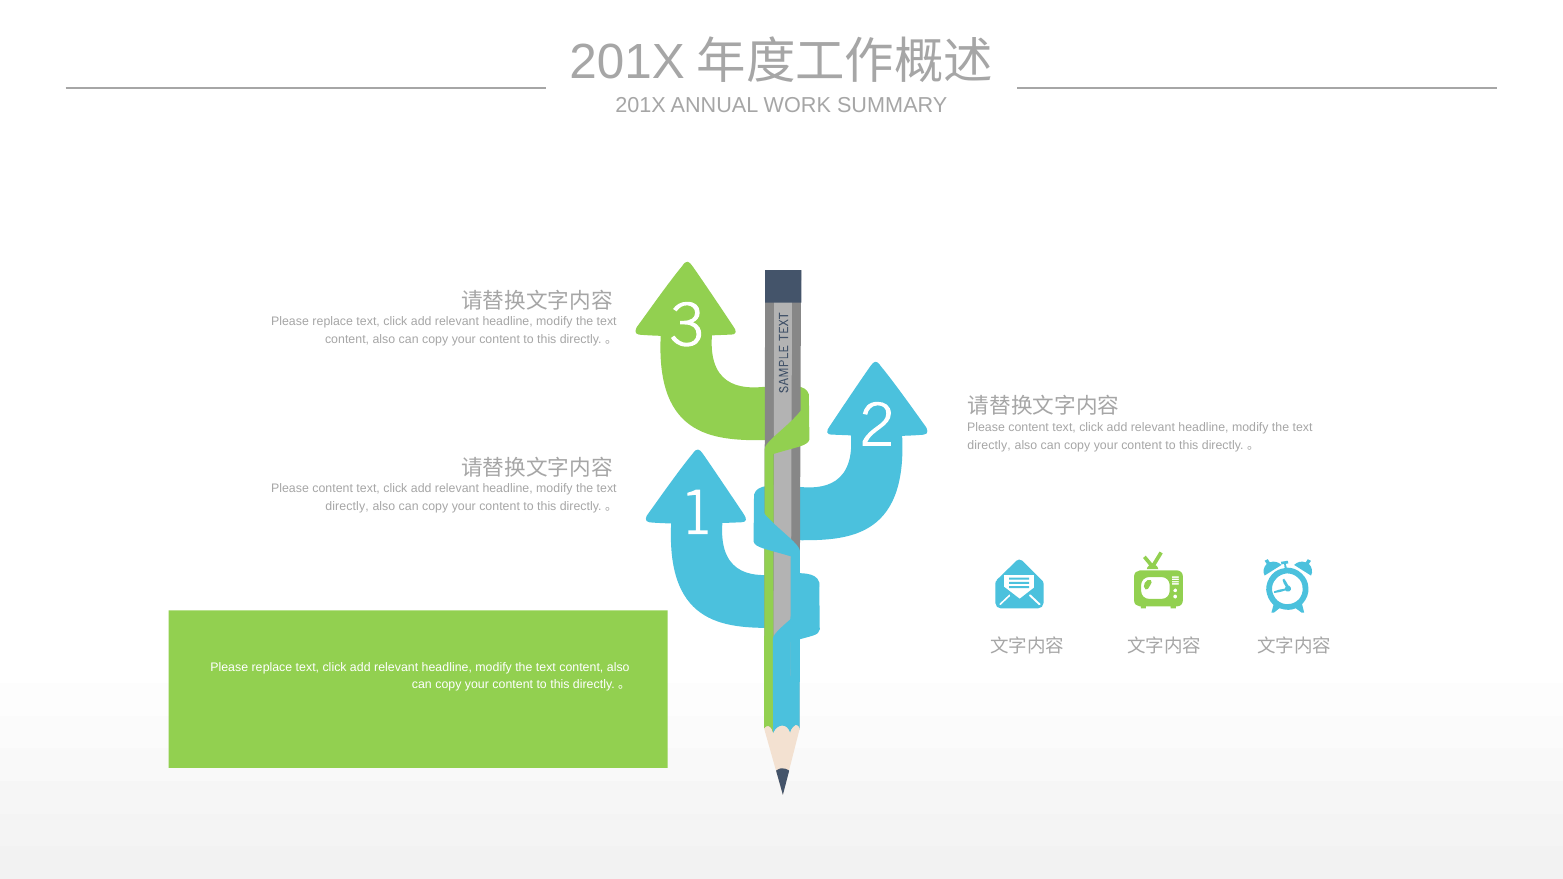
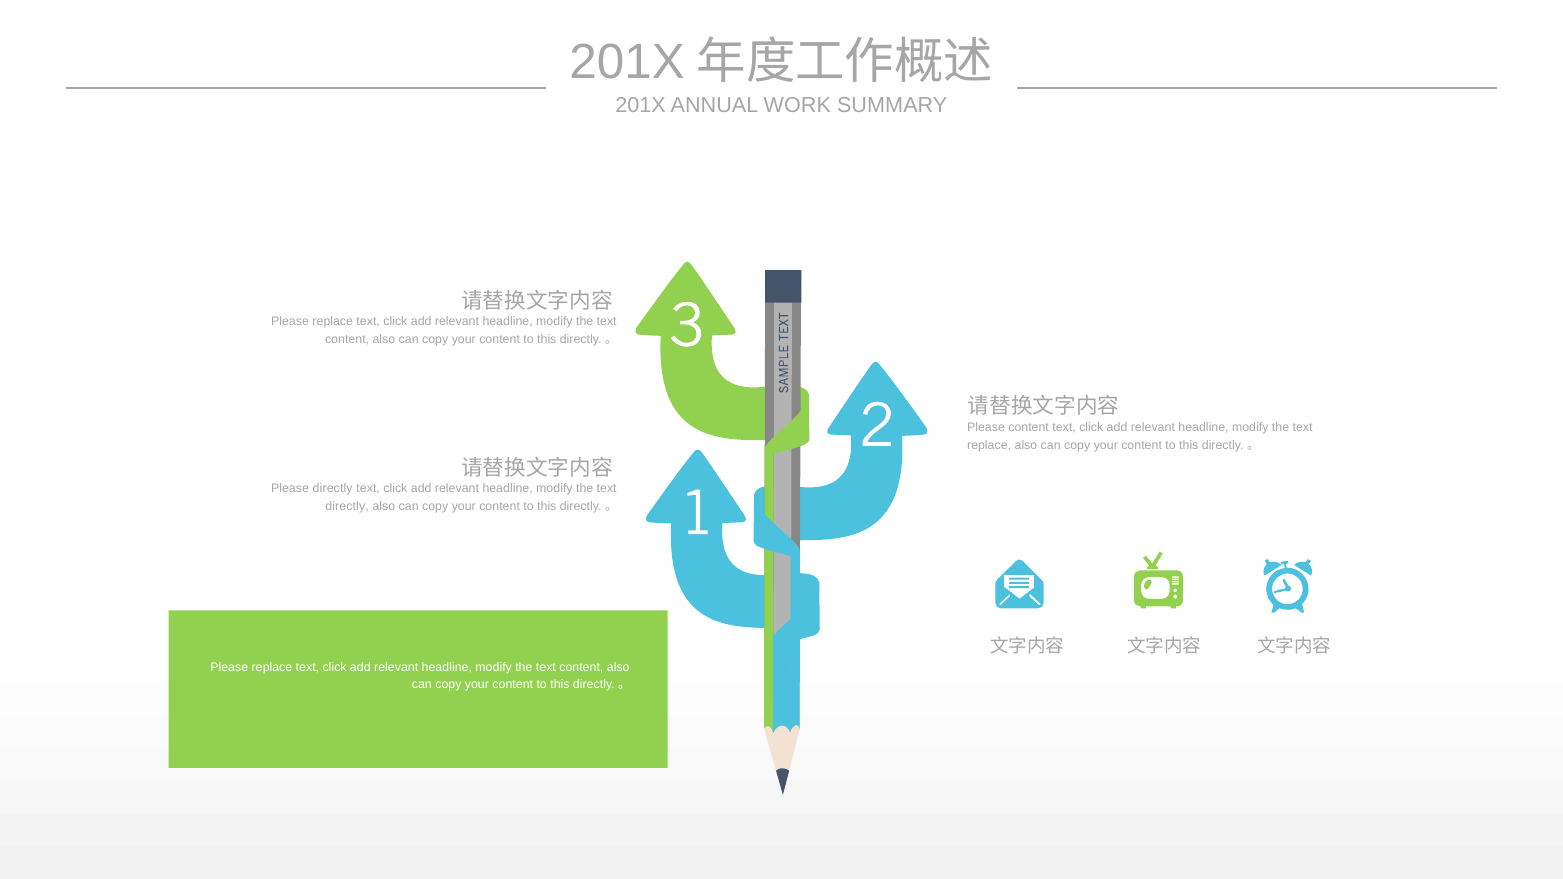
directly: directly -> replace (989, 445)
content: content -> directly (333, 489)
